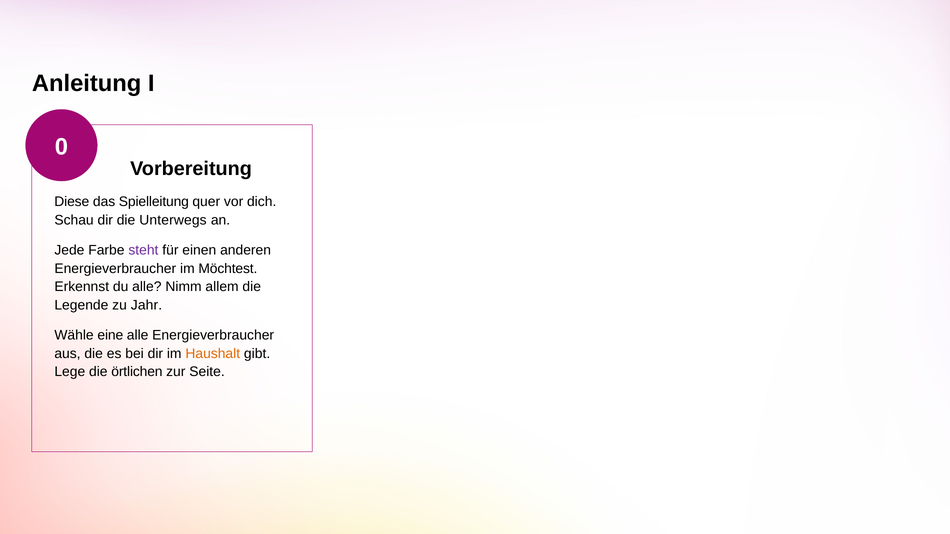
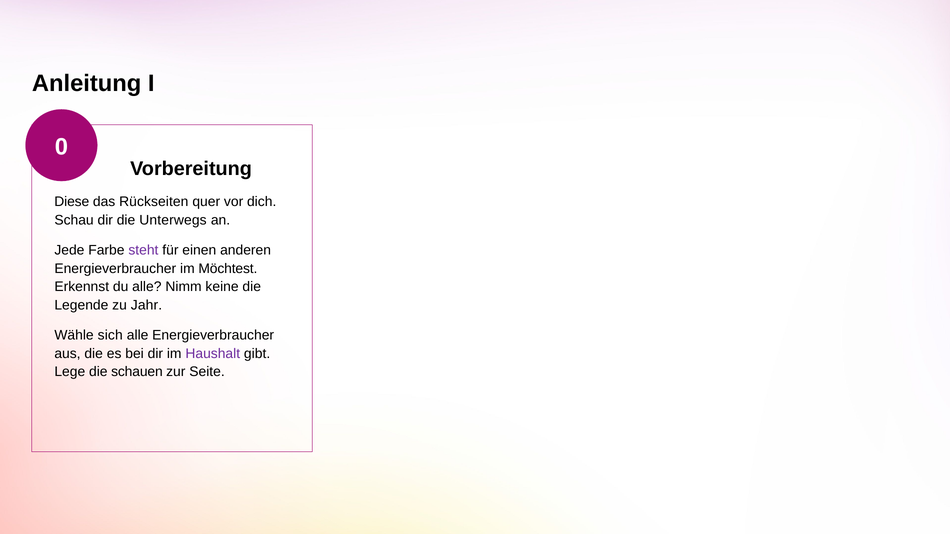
Spielleitung: Spielleitung -> Rückseiten (154, 202)
allem: allem -> keine (222, 287)
eine: eine -> sich (110, 335)
Haushalt colour: orange -> purple (213, 354)
örtlichen: örtlichen -> schauen (137, 372)
